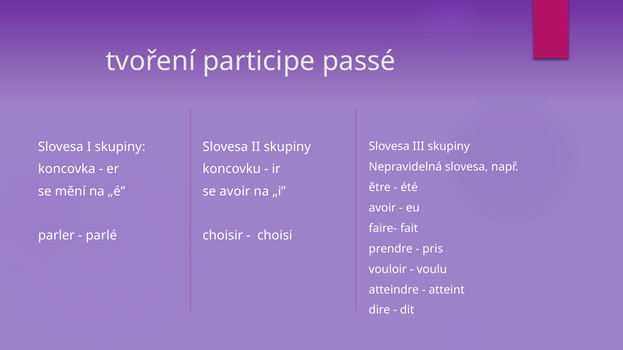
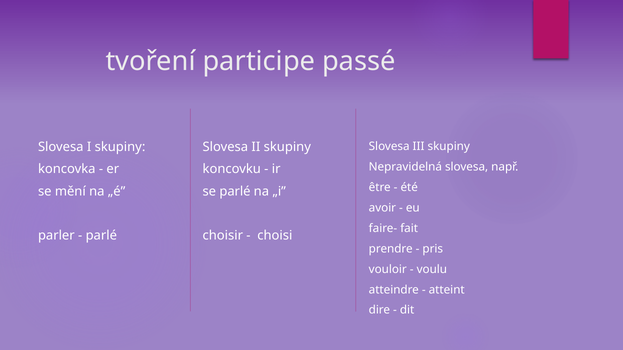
se avoir: avoir -> parlé (235, 192)
